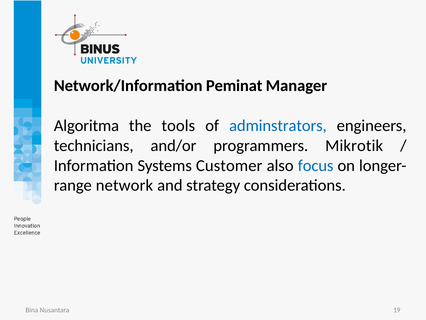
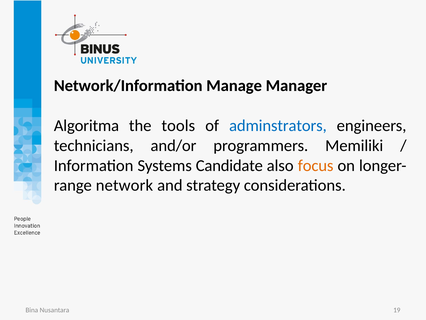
Peminat: Peminat -> Manage (234, 86)
Mikrotik: Mikrotik -> Memiliki (354, 145)
Customer: Customer -> Candidate (229, 165)
focus colour: blue -> orange (316, 165)
